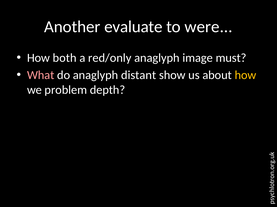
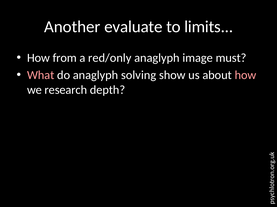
were: were -> limits (209, 27)
both: both -> from (65, 58)
distant: distant -> solving (139, 75)
how colour: yellow -> pink (246, 75)
problem: problem -> research (66, 90)
